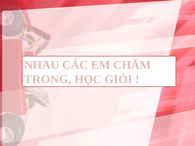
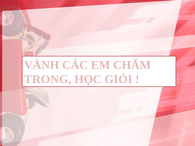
NHAU: NHAU -> VÀNH (42, 65)
